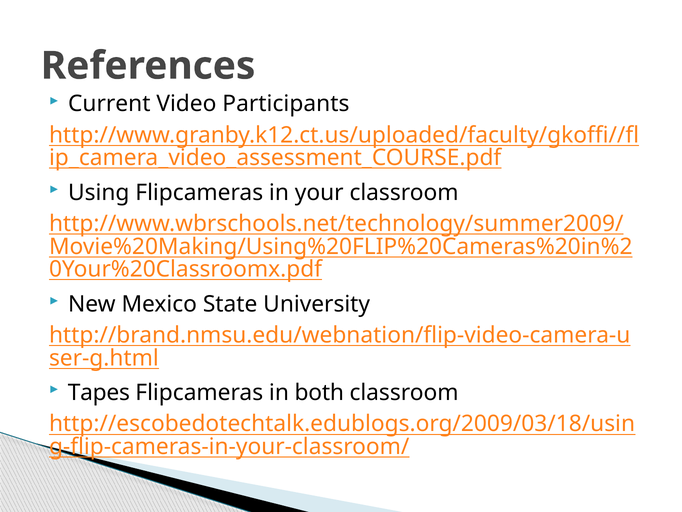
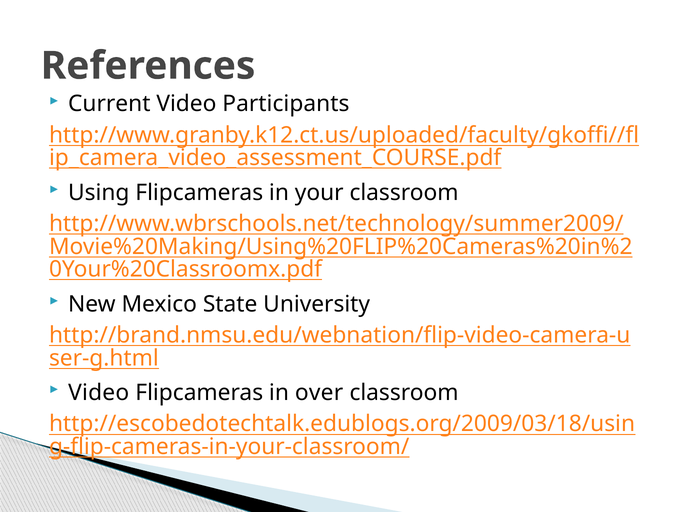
Tapes: Tapes -> Video (99, 392)
both: both -> over (319, 392)
